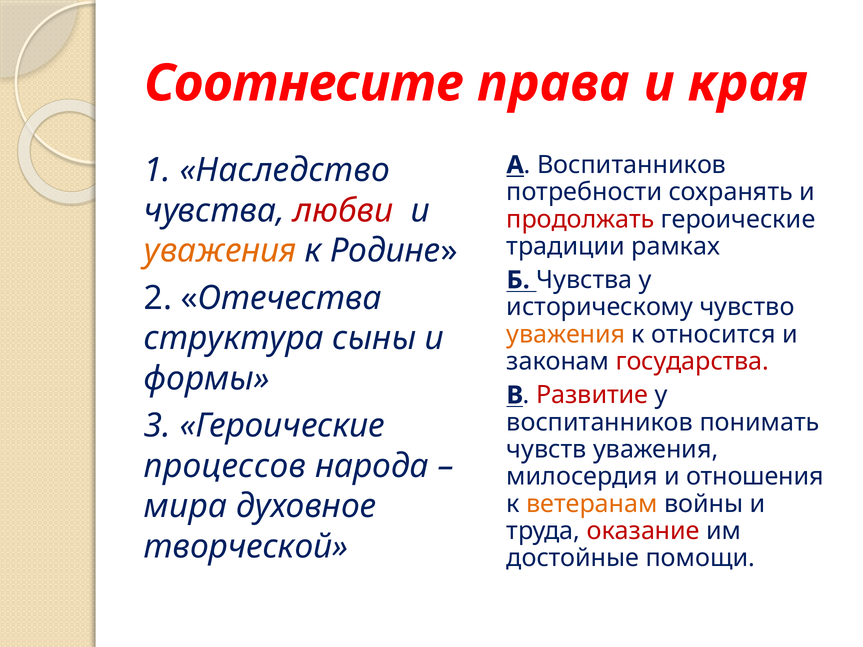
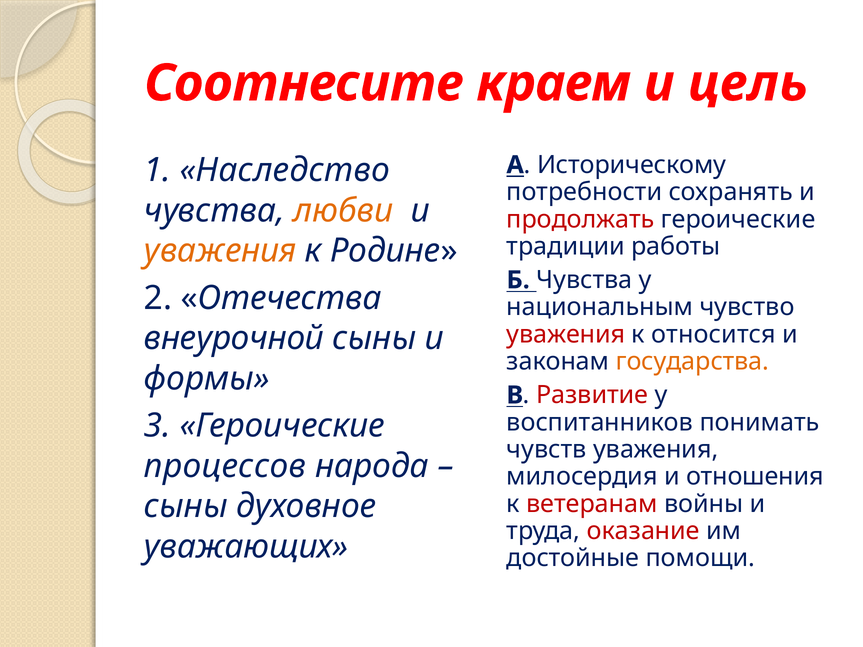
права: права -> краем (554, 83)
края: края -> цель (748, 83)
Воспитанников: Воспитанников -> Историческому (632, 165)
любви colour: red -> orange (343, 211)
рамках: рамках -> работы (676, 246)
историческому: историческому -> национальным (600, 307)
уважения colour: orange -> red (566, 334)
структура: структура -> внеурочной (234, 338)
государства colour: red -> orange (692, 362)
ветеранам colour: orange -> red (592, 504)
мира: мира -> сыны (186, 506)
творческой: творческой -> уважающих (246, 547)
